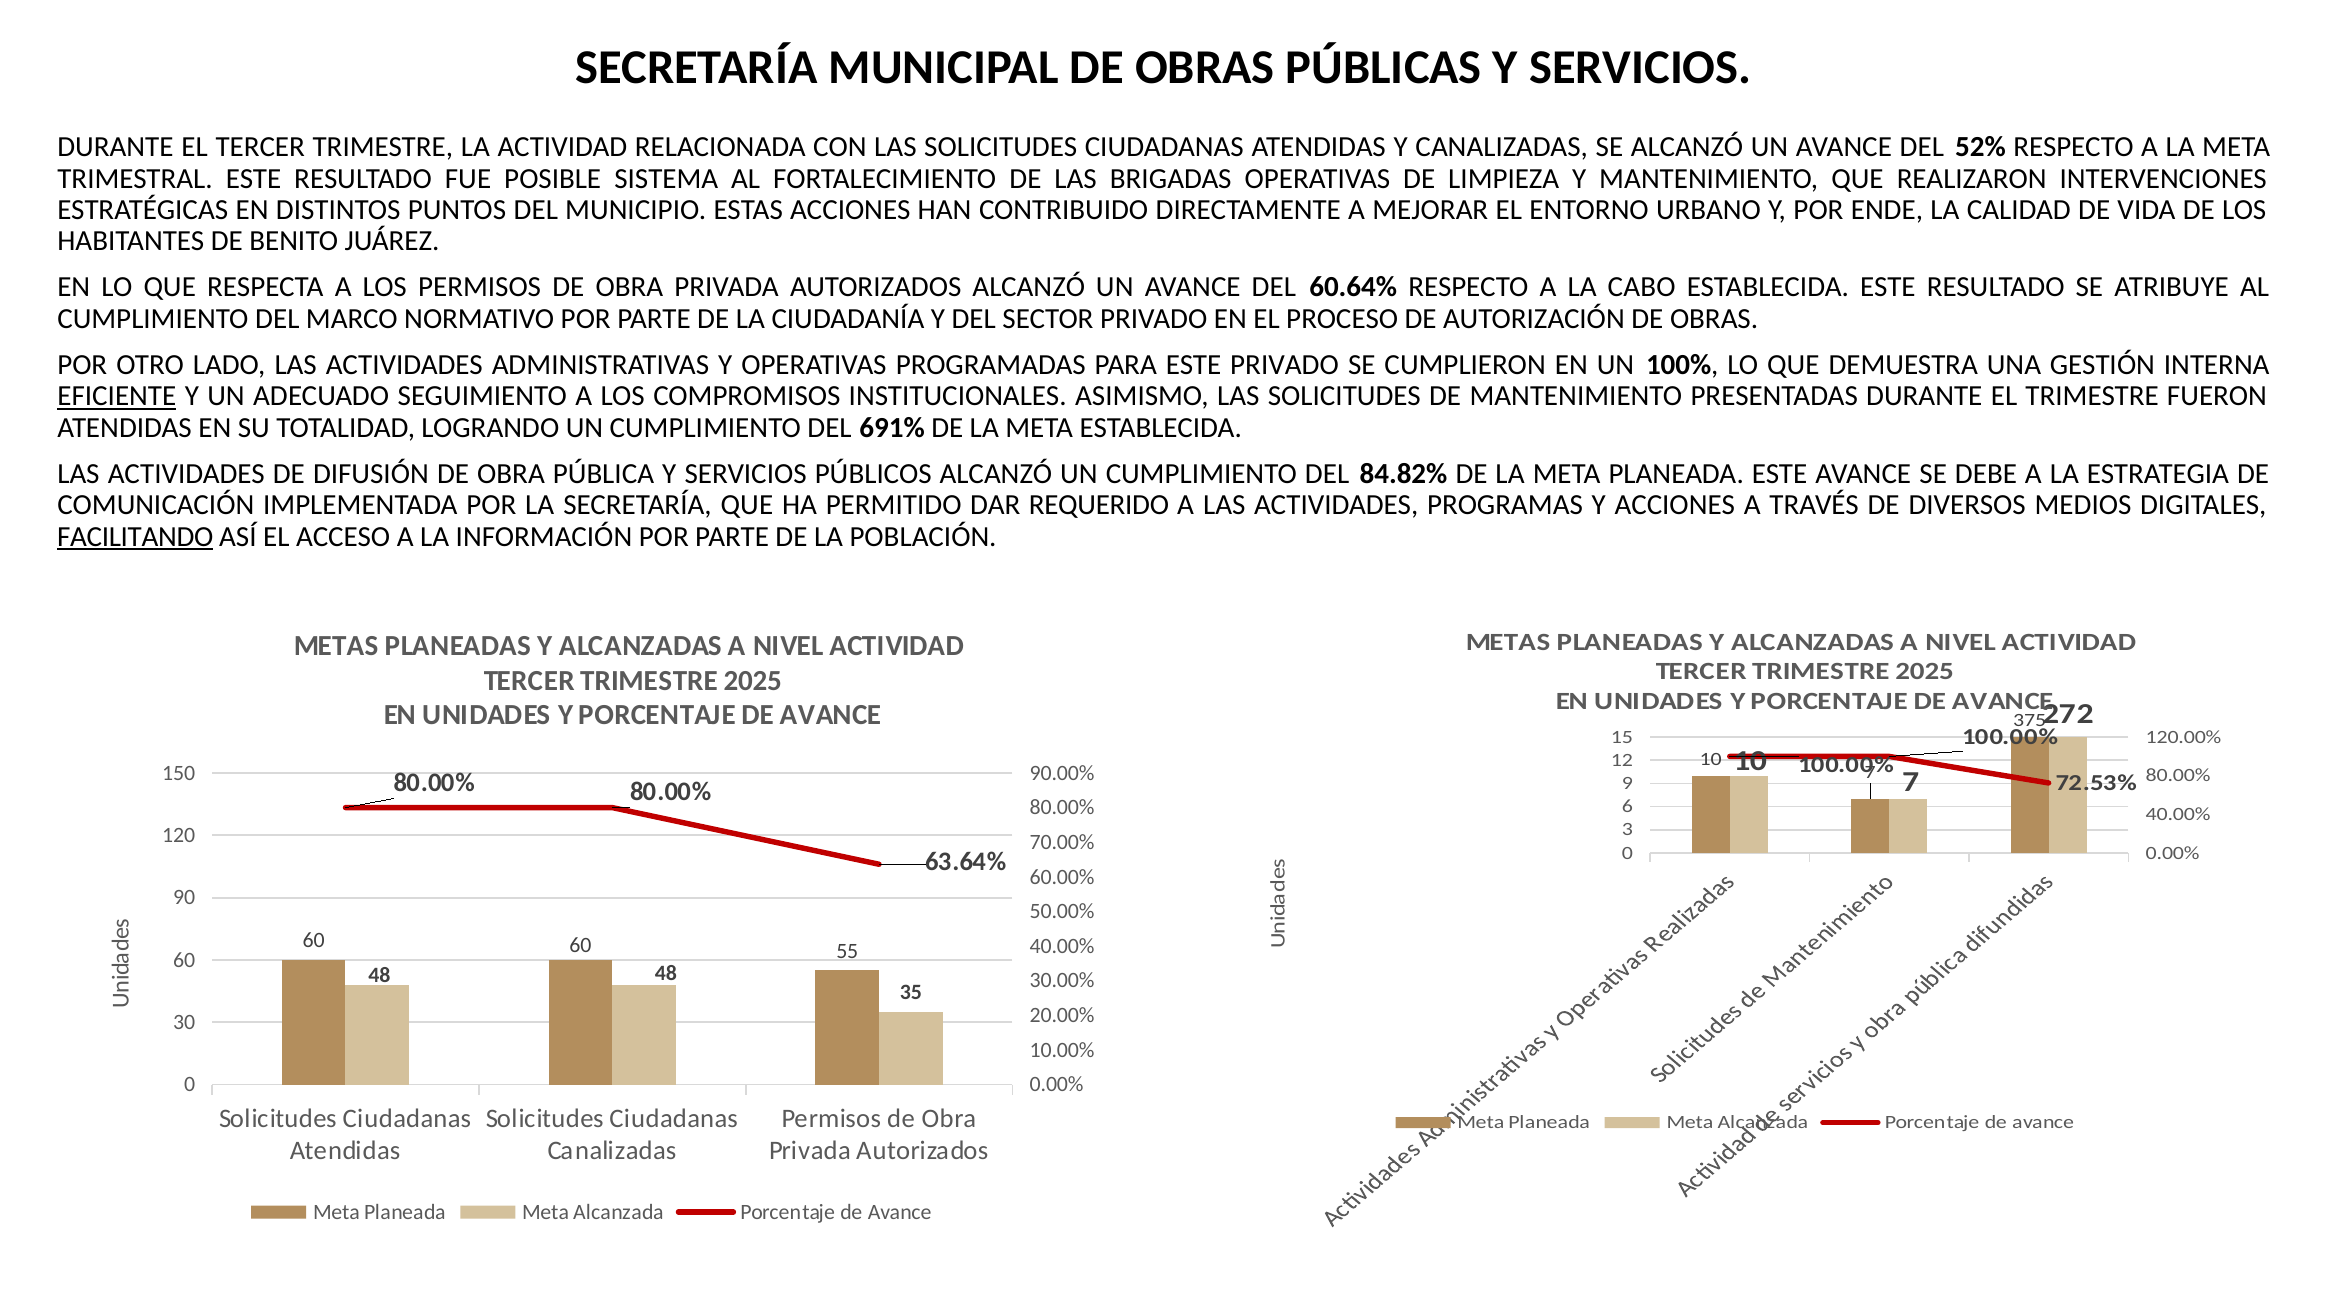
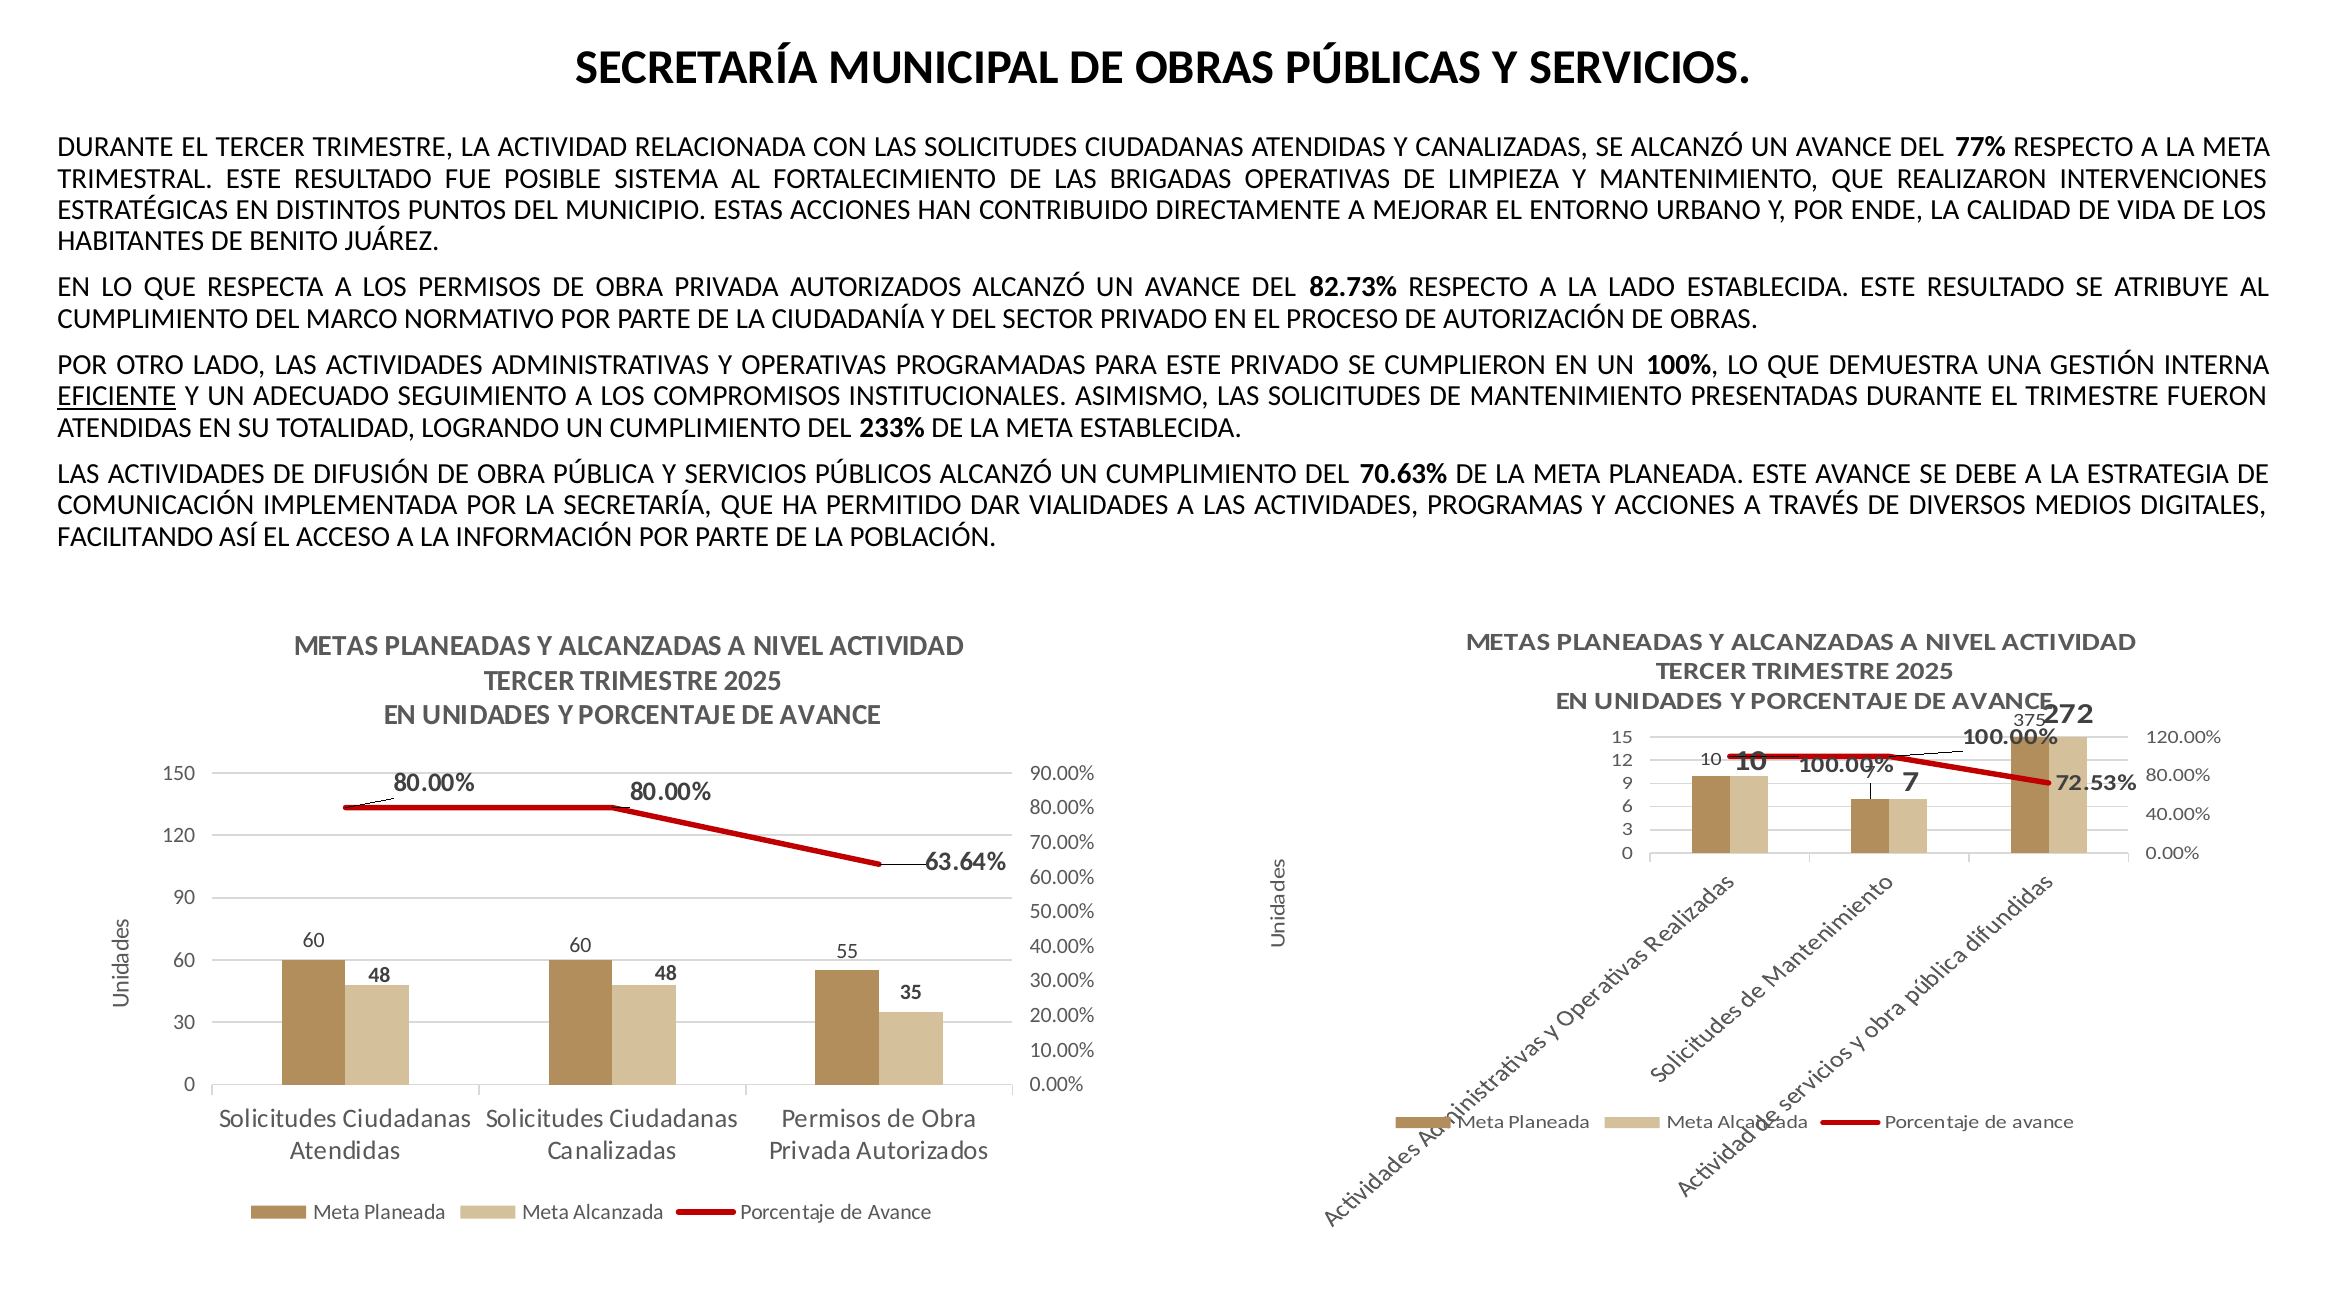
52%: 52% -> 77% (1980, 147)
60.64%: 60.64% -> 82.73% (1353, 287)
LA CABO: CABO -> LADO (1642, 287)
691%: 691% -> 233% (892, 427)
84.82%: 84.82% -> 70.63% (1404, 473)
REQUERIDO: REQUERIDO -> VIALIDADES (1099, 505)
FACILITANDO underline: present -> none (135, 536)
